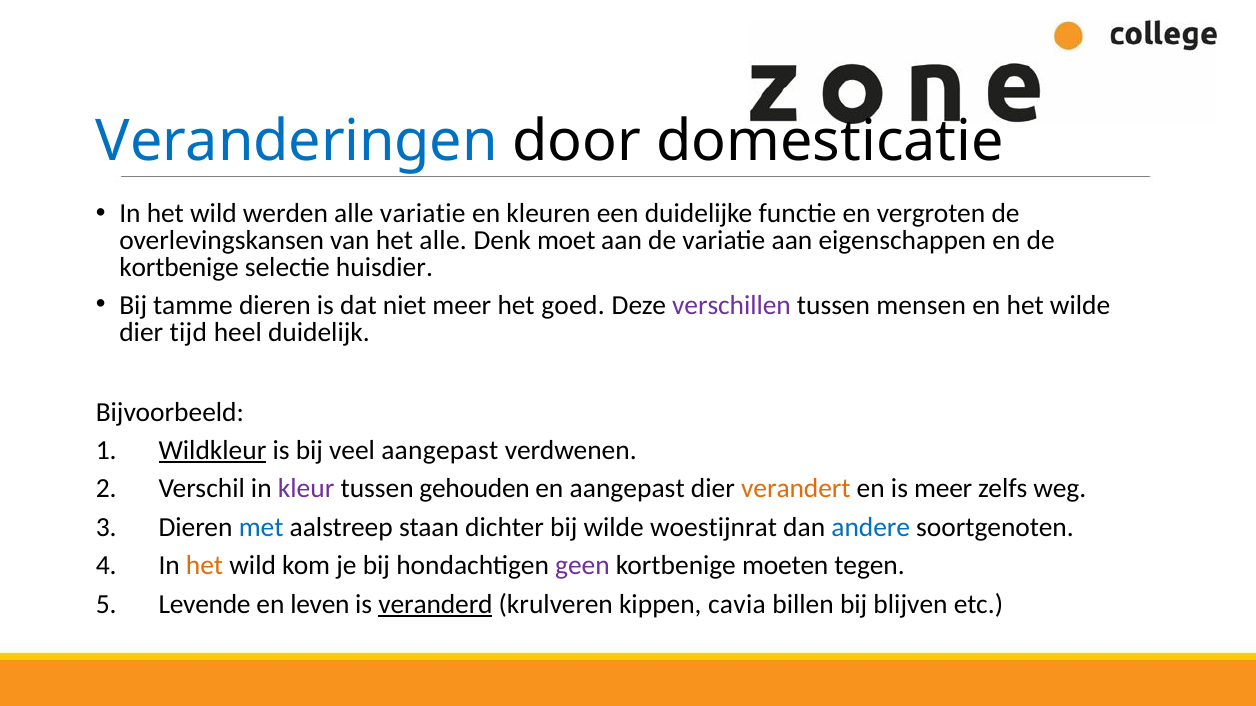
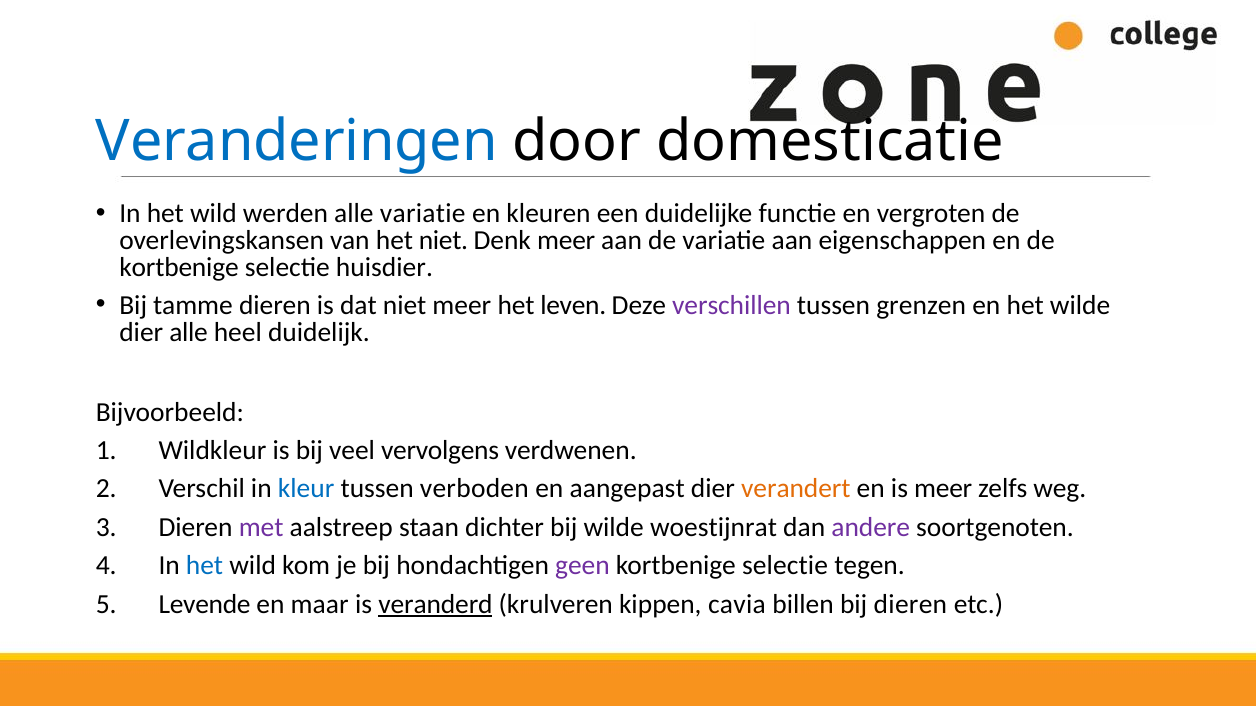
het alle: alle -> niet (443, 240)
Denk moet: moet -> meer (566, 240)
goed: goed -> leven (573, 306)
mensen: mensen -> grenzen (921, 306)
dier tijd: tijd -> alle (189, 332)
Wildkleur underline: present -> none (212, 451)
veel aangepast: aangepast -> vervolgens (440, 451)
kleur colour: purple -> blue (306, 489)
gehouden: gehouden -> verboden (474, 489)
met colour: blue -> purple (261, 528)
andere colour: blue -> purple (871, 528)
het colour: orange -> blue (205, 566)
moeten: moeten -> selectie (785, 566)
leven: leven -> maar (320, 605)
bij blijven: blijven -> dieren (910, 605)
